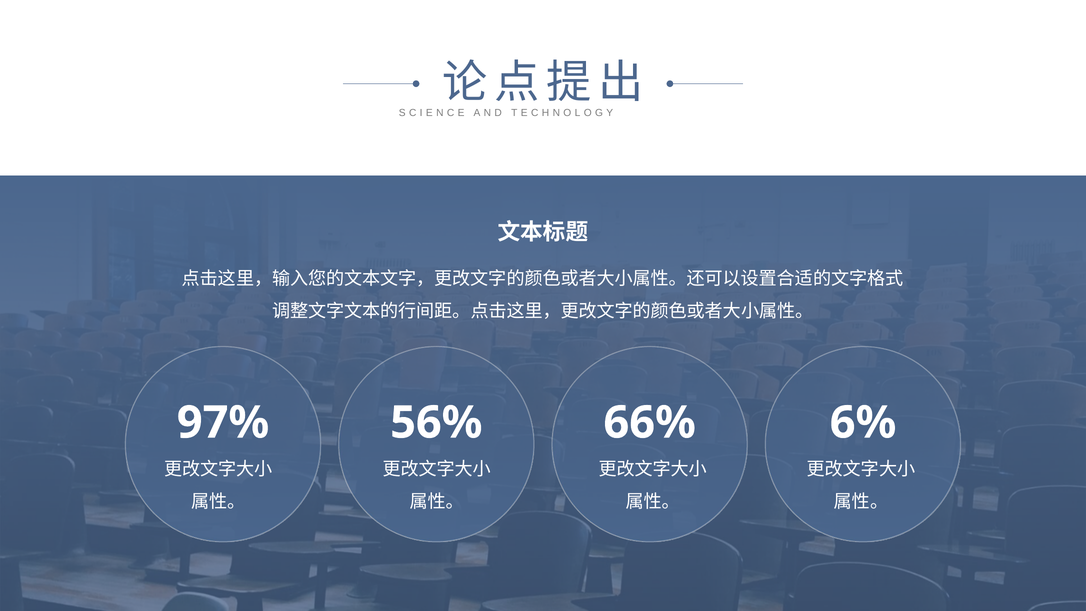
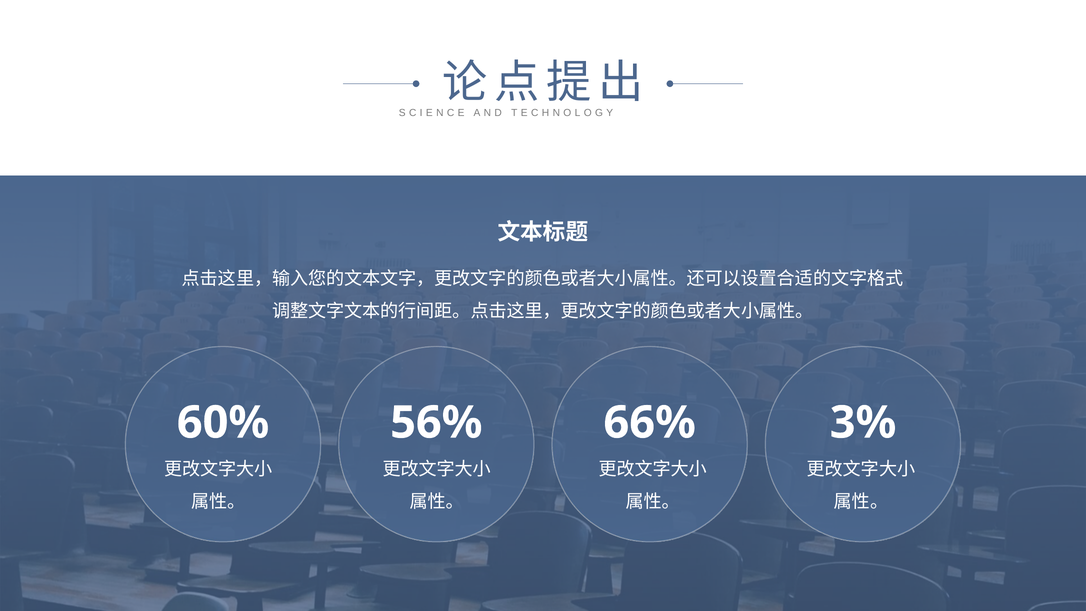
97%: 97% -> 60% (223, 423)
6%: 6% -> 3% (863, 423)
